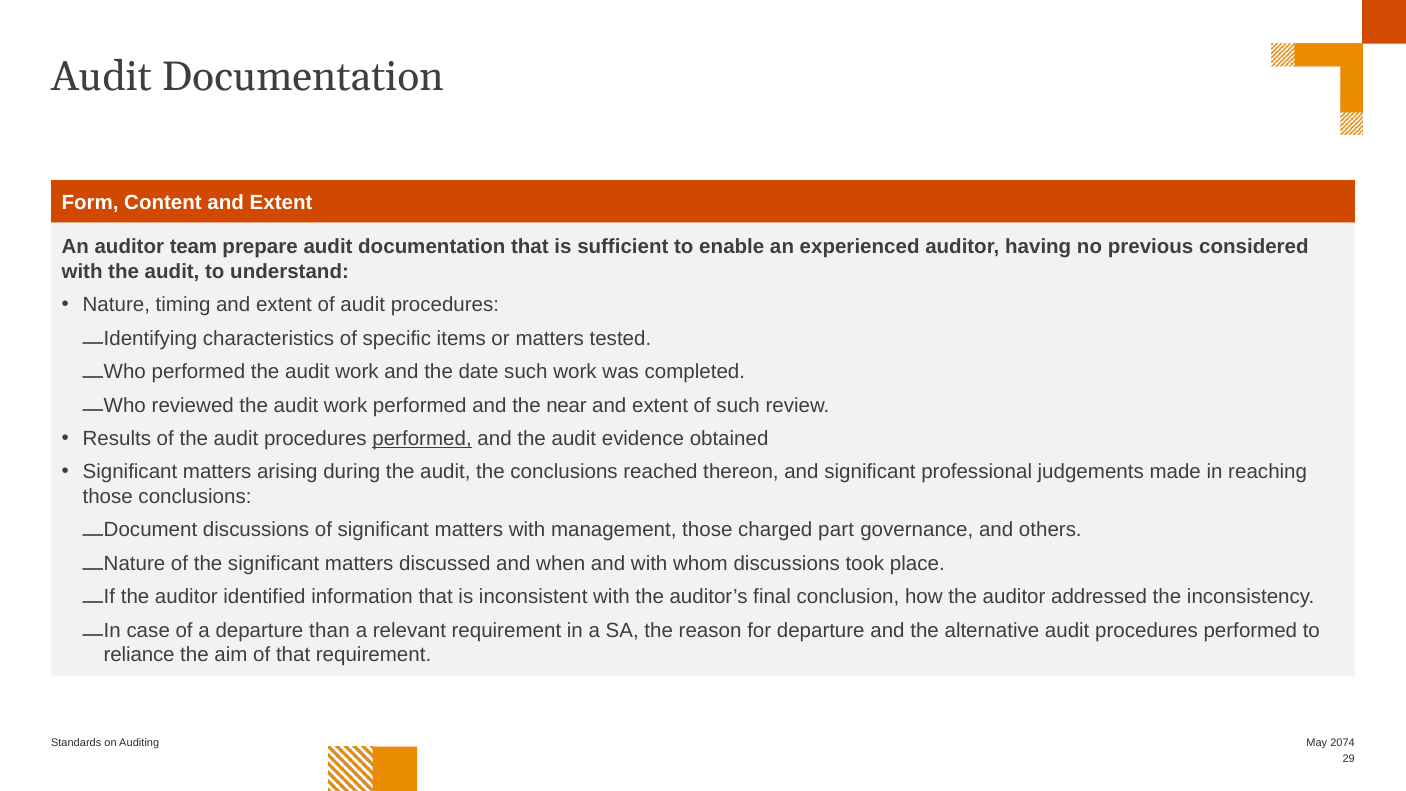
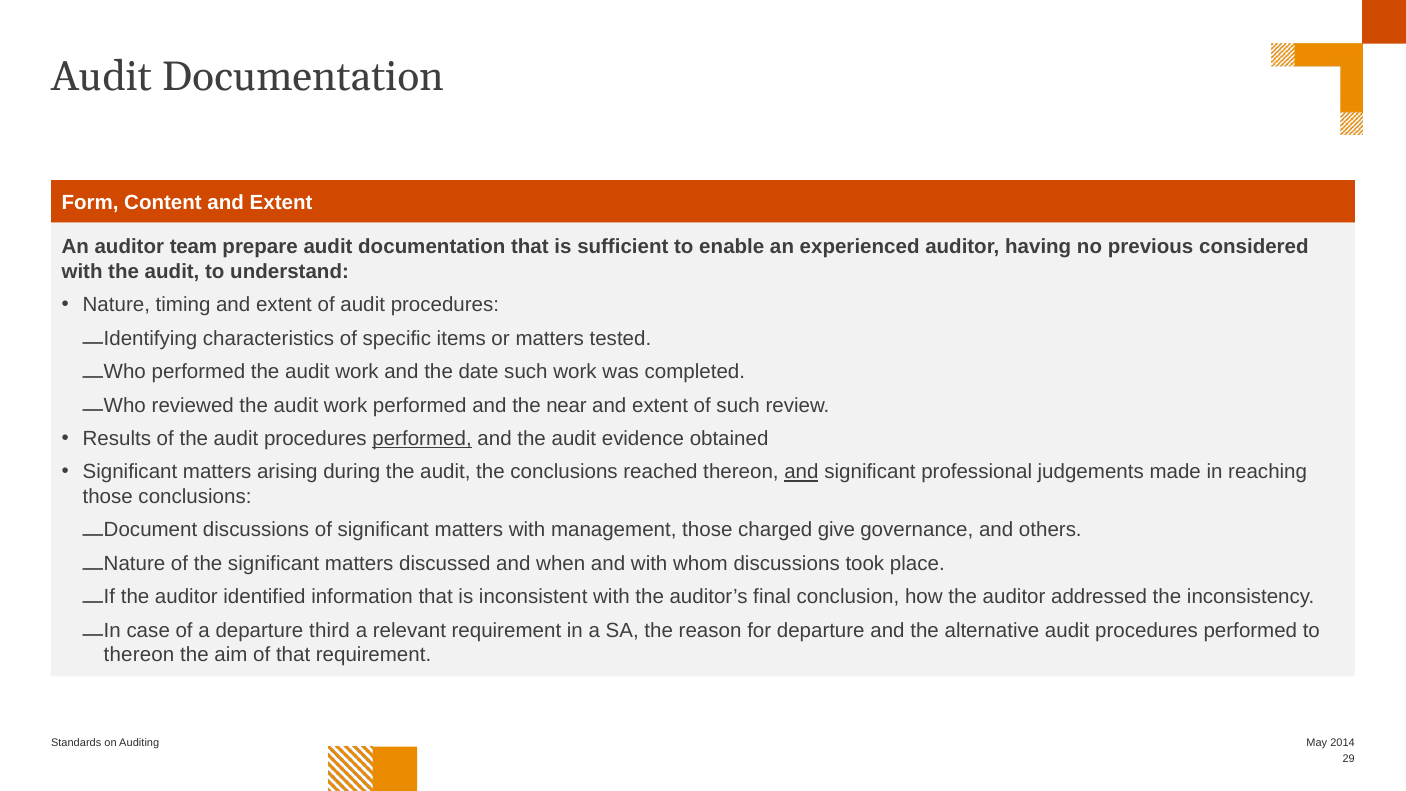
and underline: none -> present (801, 472)
part: part -> give (836, 530)
than: than -> third (329, 630)
reliance: reliance -> thereon (139, 655)
2074: 2074 -> 2014 (1343, 743)
